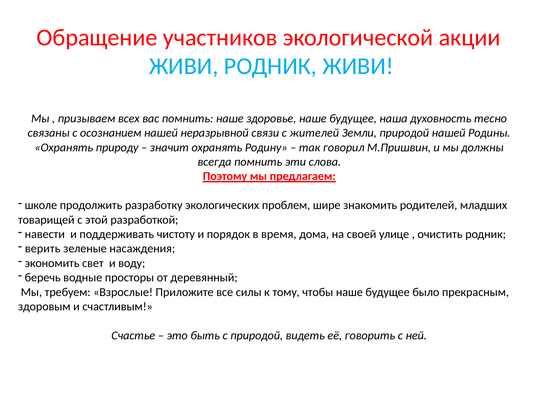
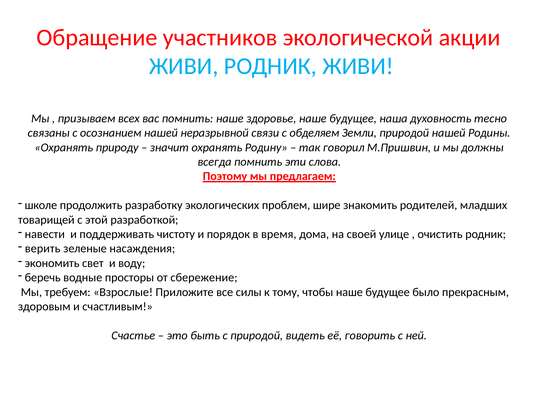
жителей: жителей -> обделяем (314, 133)
деревянный: деревянный -> сбережение (204, 278)
